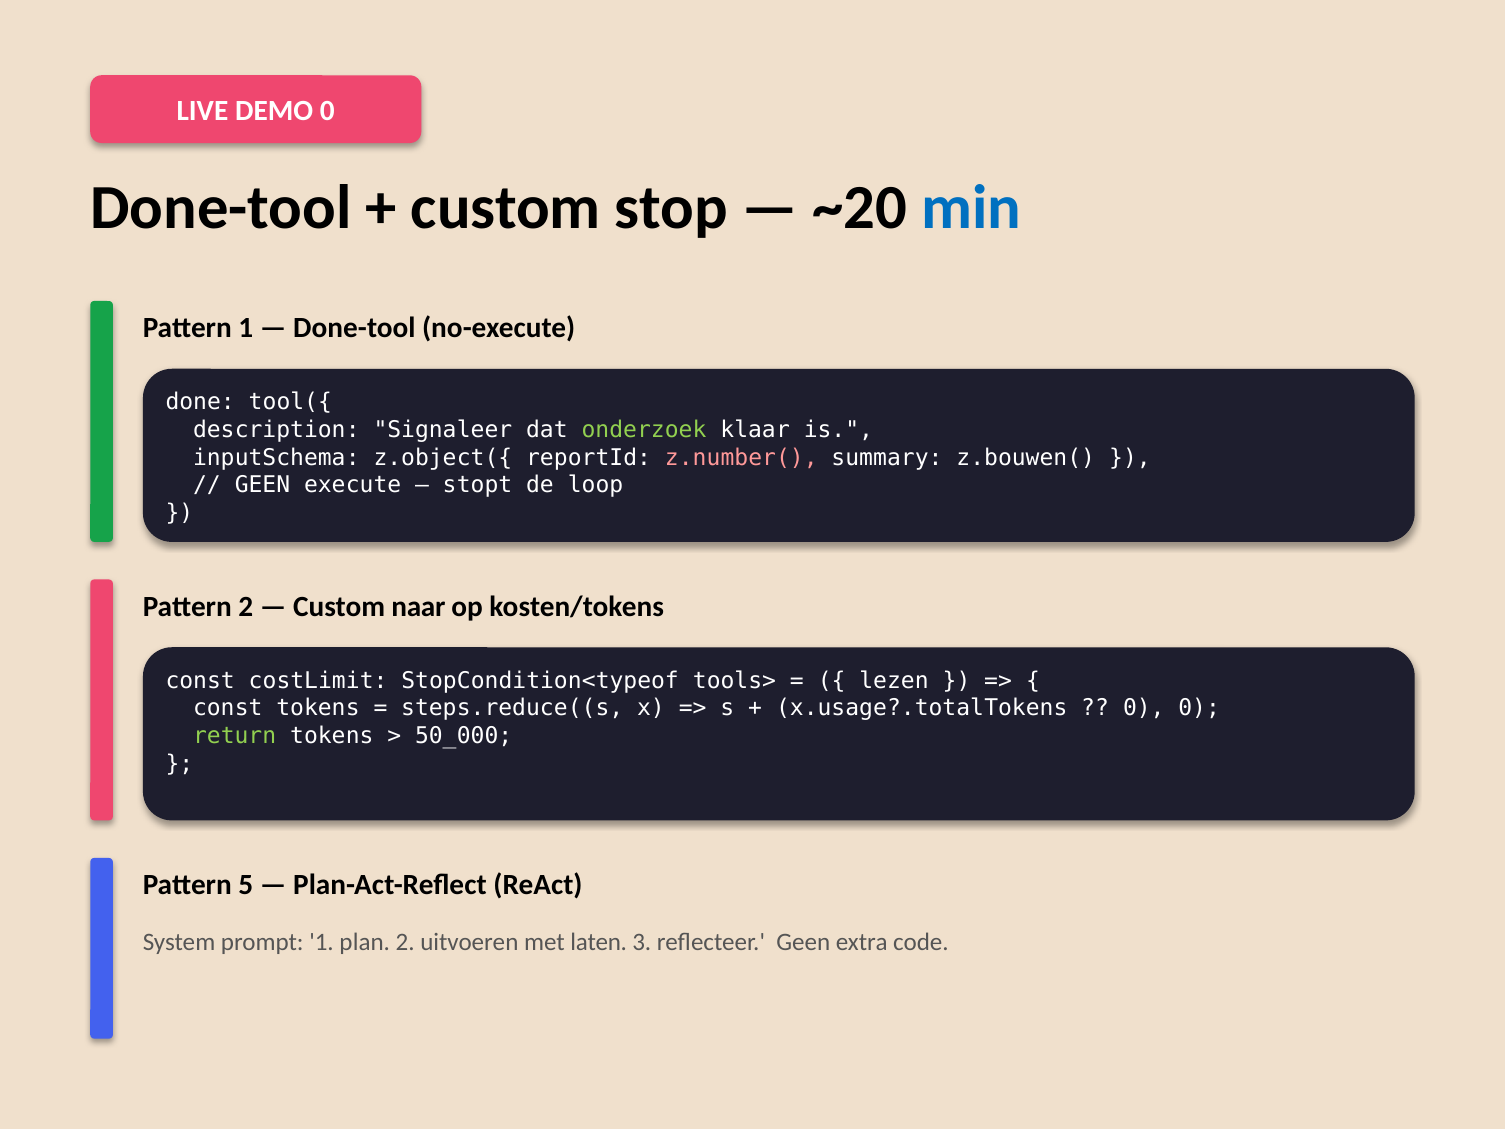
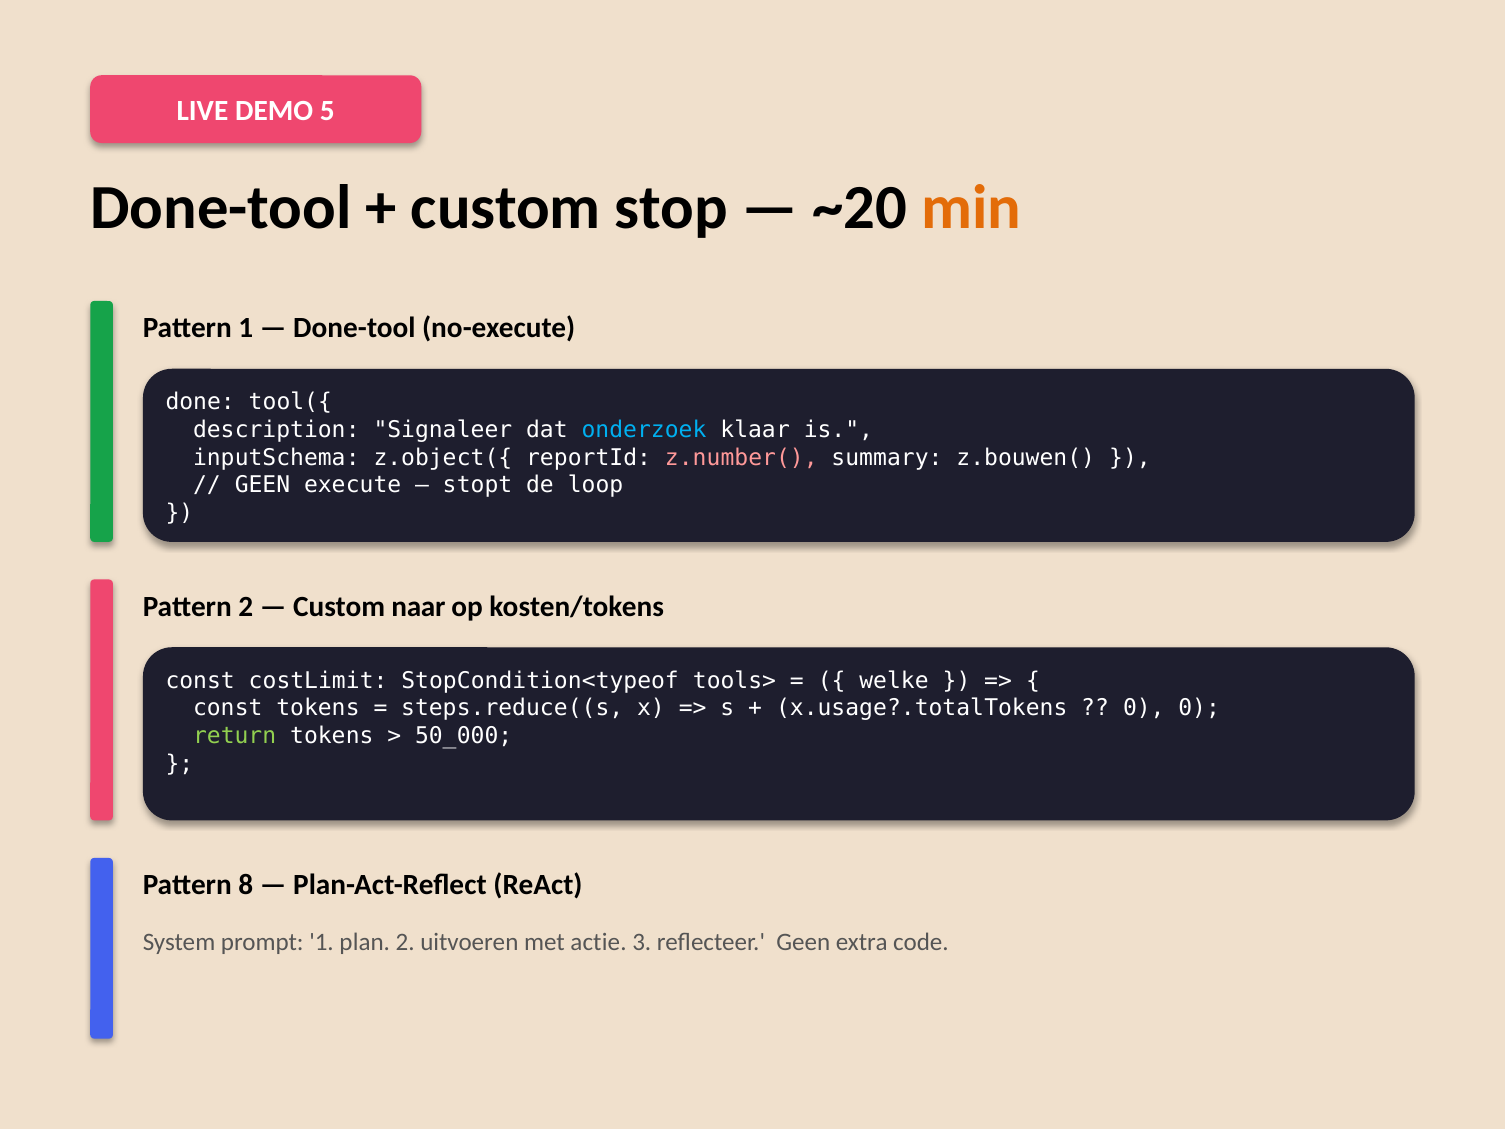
DEMO 0: 0 -> 5 (327, 111)
min colour: blue -> orange (972, 207)
onderzoek colour: light green -> light blue (644, 430)
lezen: lezen -> welke (894, 681)
5: 5 -> 8 (246, 885)
laten: laten -> actie (598, 942)
